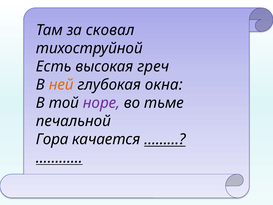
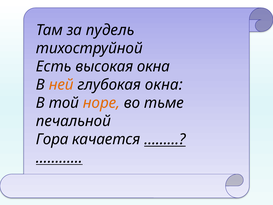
сковал: сковал -> пудель (110, 30)
высокая греч: греч -> окна (153, 66)
норе colour: purple -> orange (101, 103)
